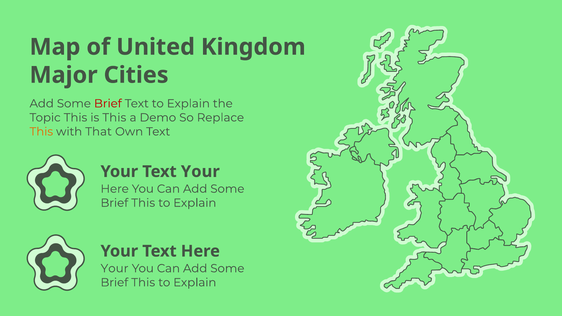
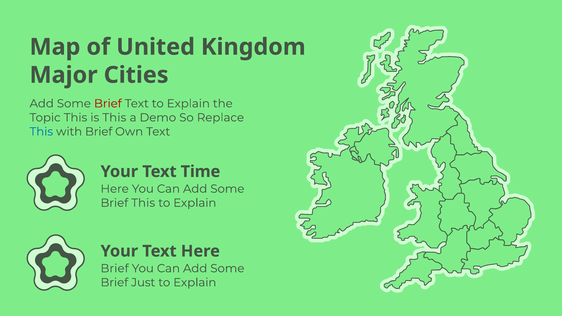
This colour: orange -> blue (41, 132)
with That: That -> Brief (99, 132)
Your Text Your: Your -> Time (200, 172)
Your: Your -> Brief (115, 269)
This: This -> Just (143, 283)
